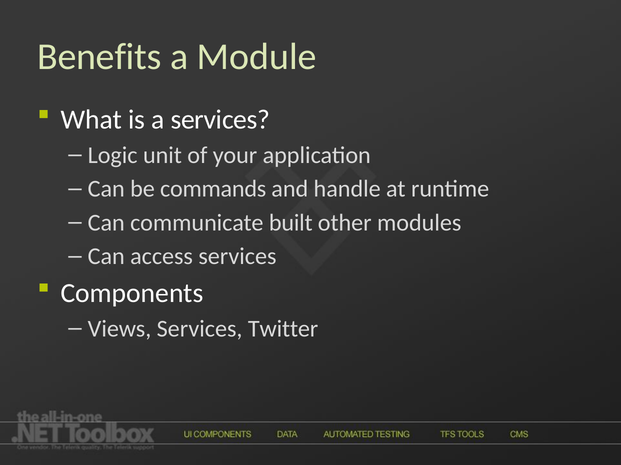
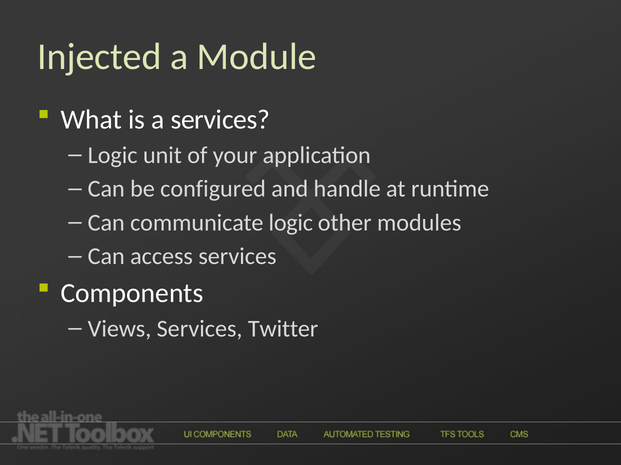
Benefits: Benefits -> Injected (99, 57)
commands: commands -> configured (213, 189)
communicate built: built -> logic (291, 223)
